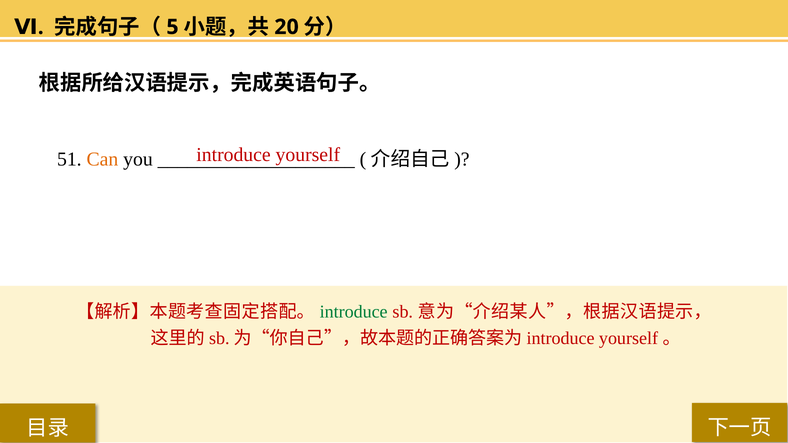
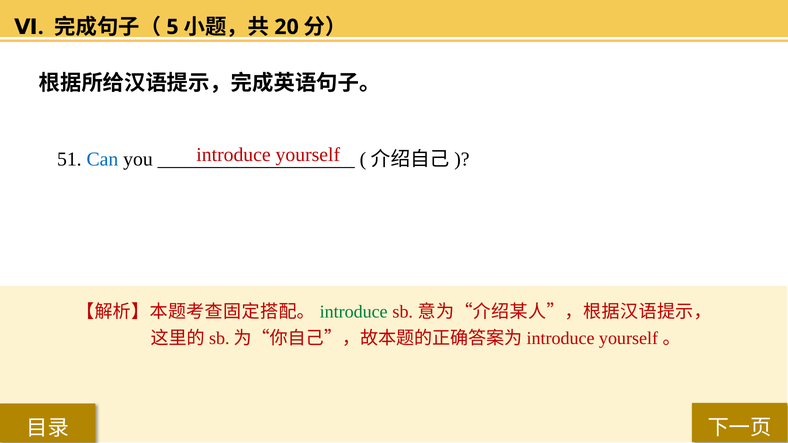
Can colour: orange -> blue (102, 159)
